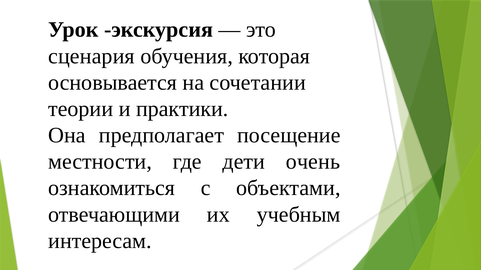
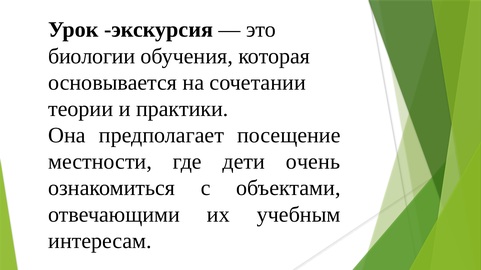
сценария: сценария -> биологии (92, 56)
